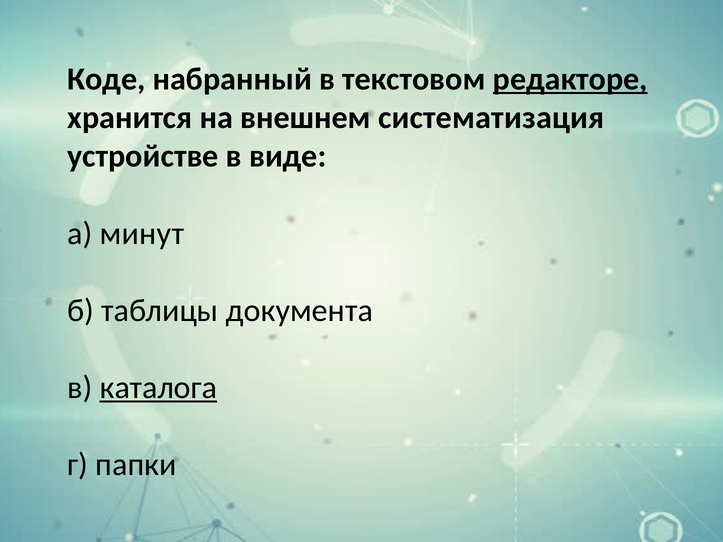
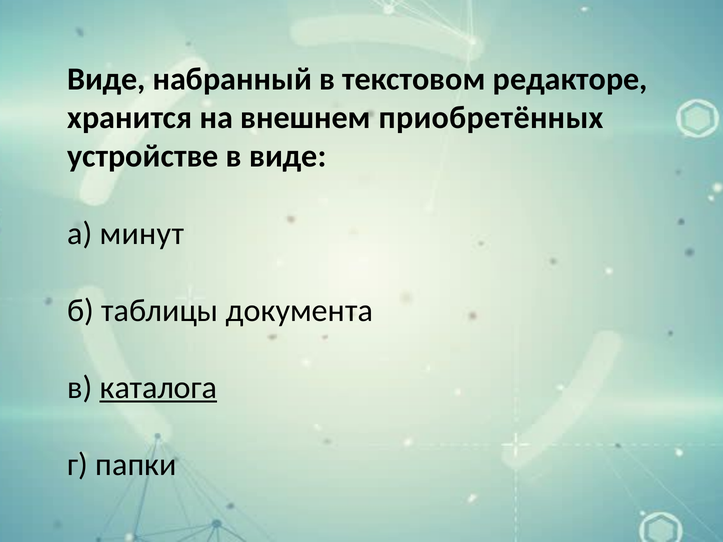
Коде: Коде -> Виде (106, 79)
редакторе underline: present -> none (570, 79)
систематизация: систематизация -> приобретённых (491, 118)
